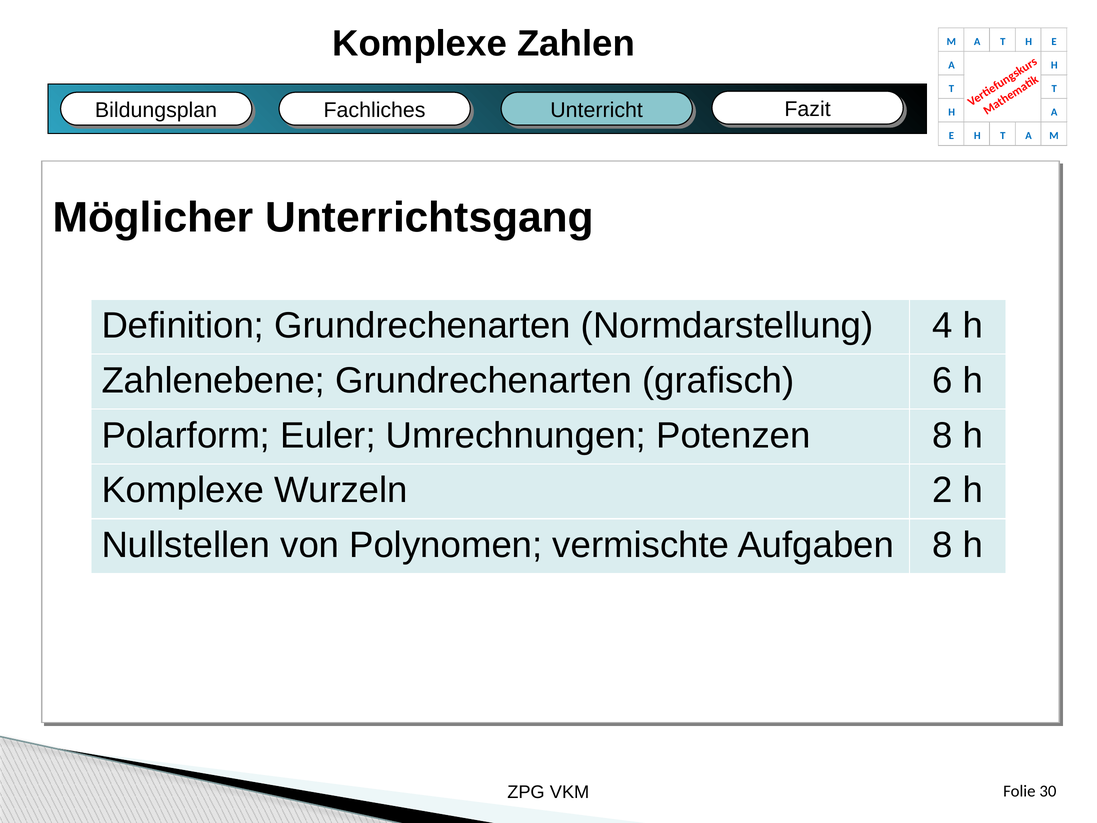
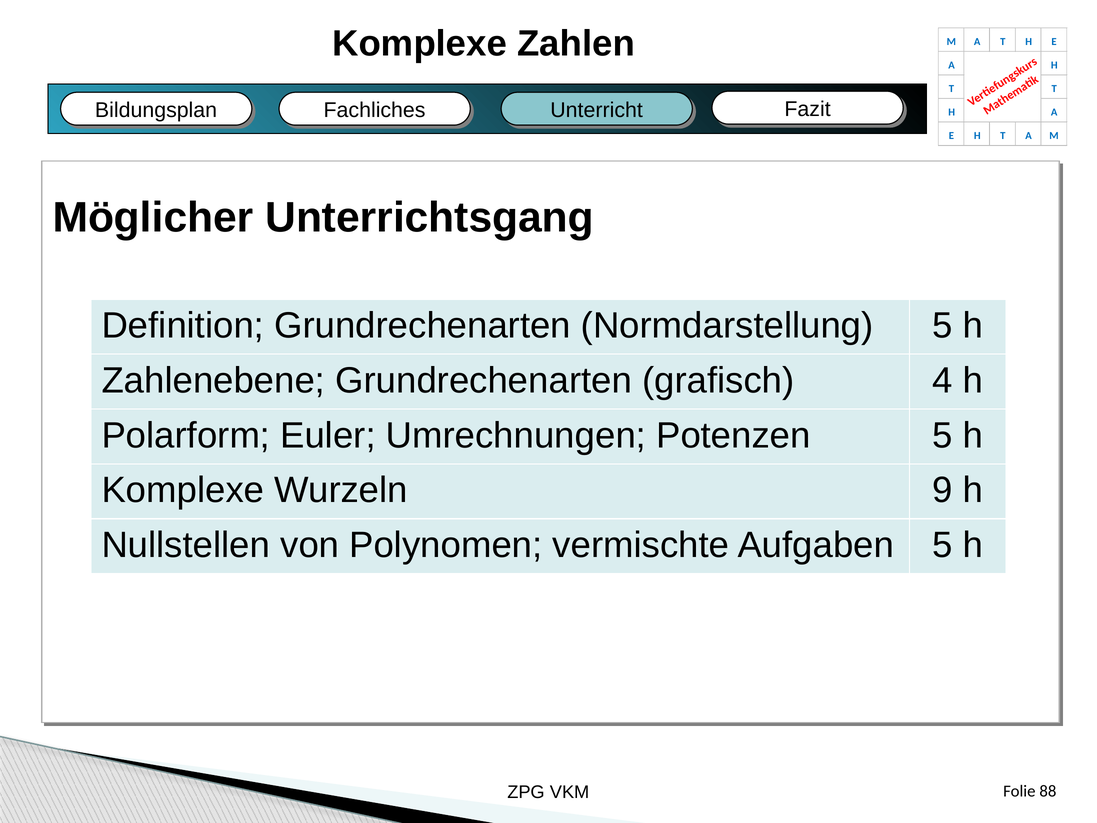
Normdarstellung 4: 4 -> 5 (943, 326)
6: 6 -> 4 (943, 380)
Potenzen 8: 8 -> 5 (943, 435)
2: 2 -> 9 (943, 490)
Aufgaben 8: 8 -> 5 (943, 545)
30: 30 -> 88 (1048, 791)
